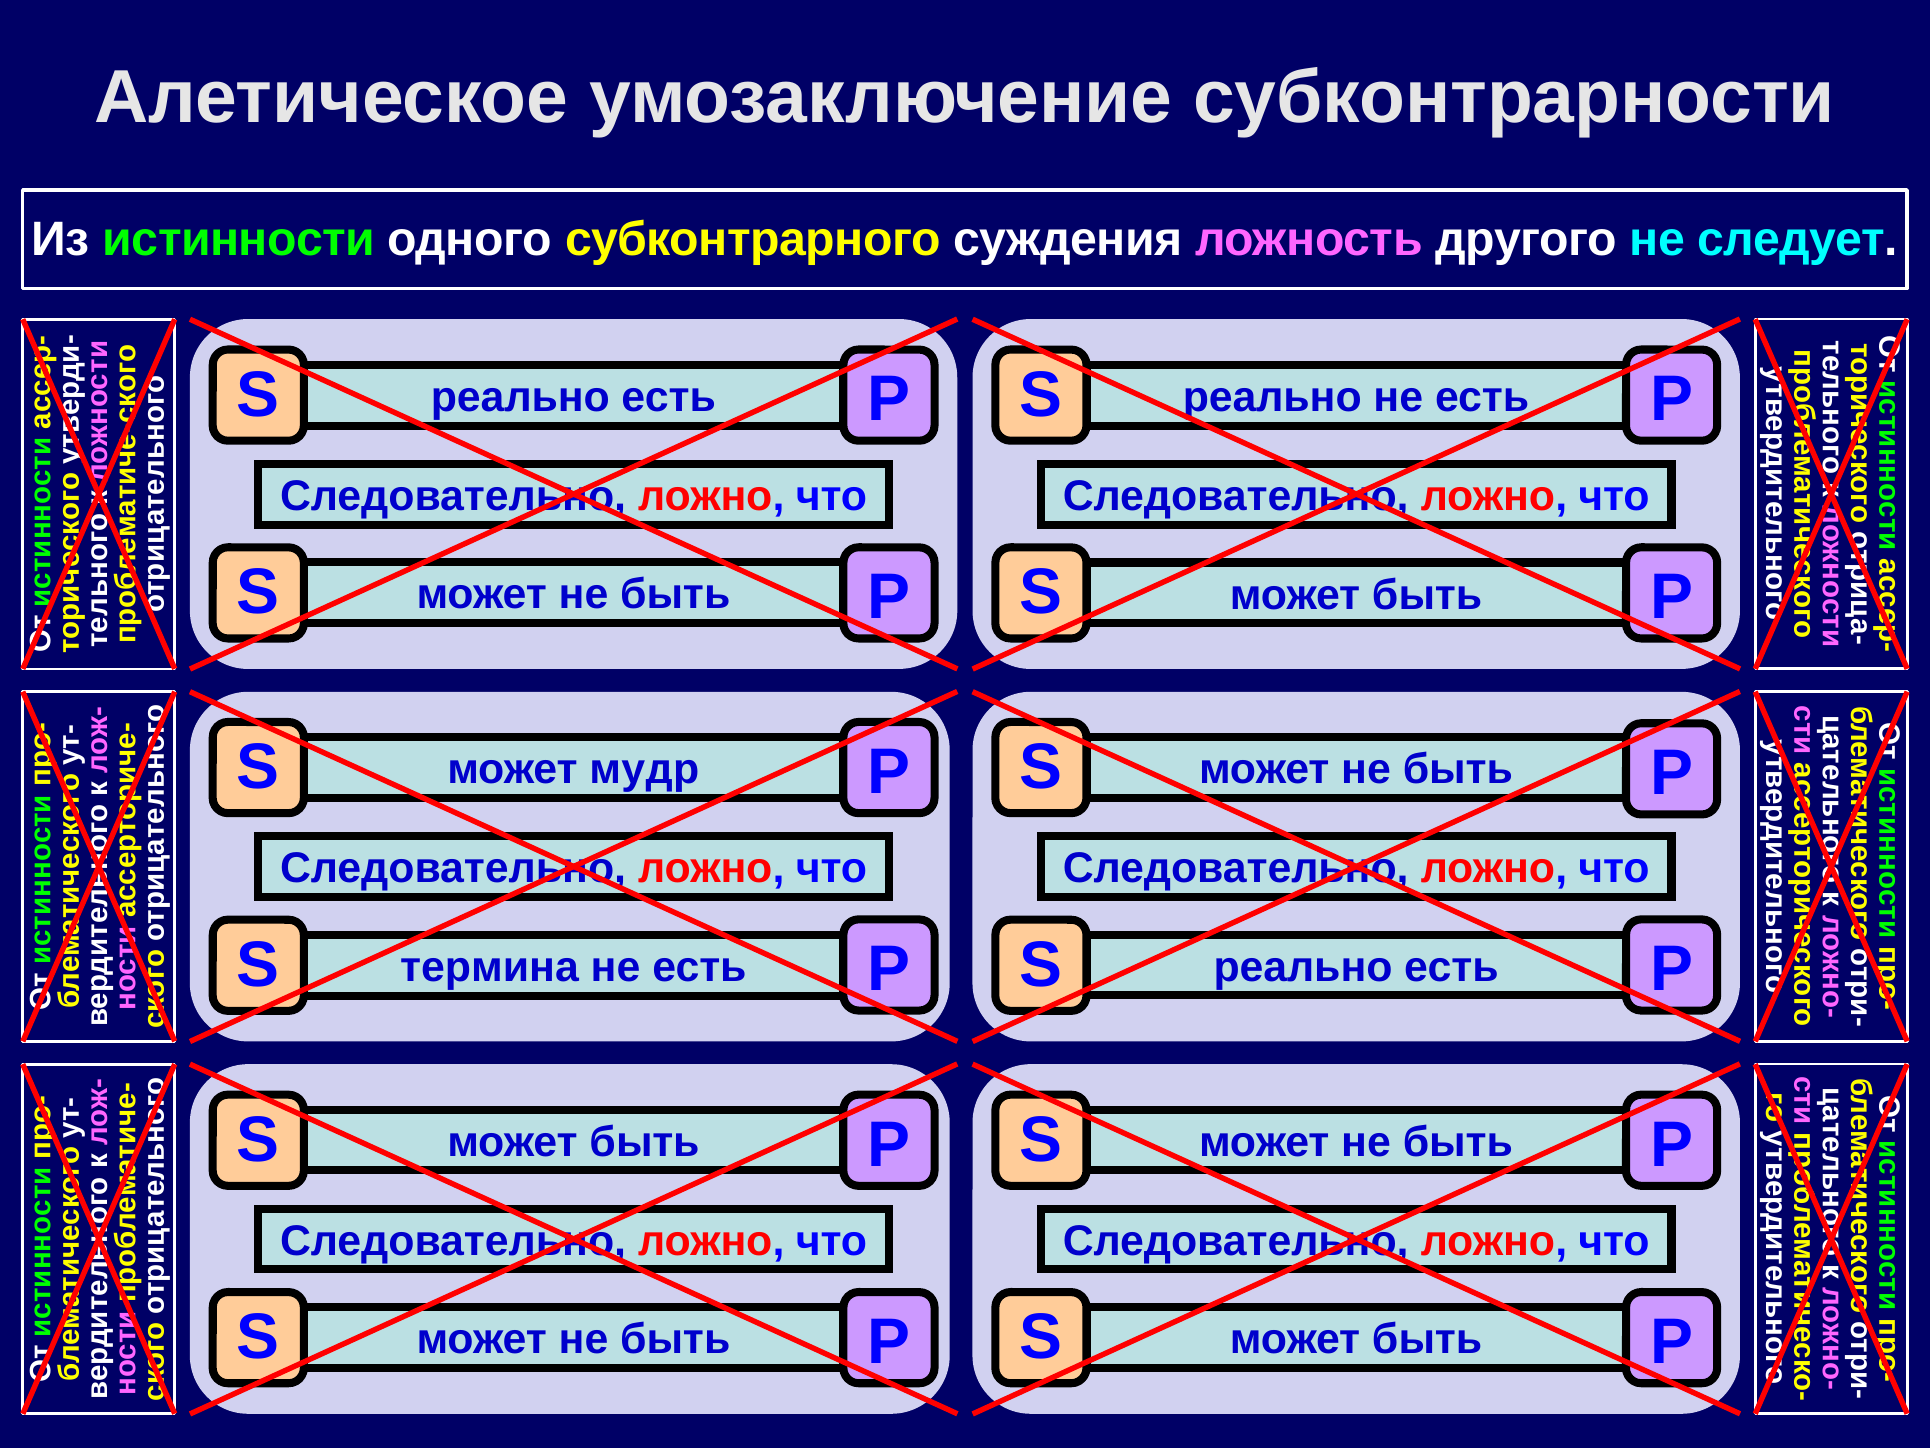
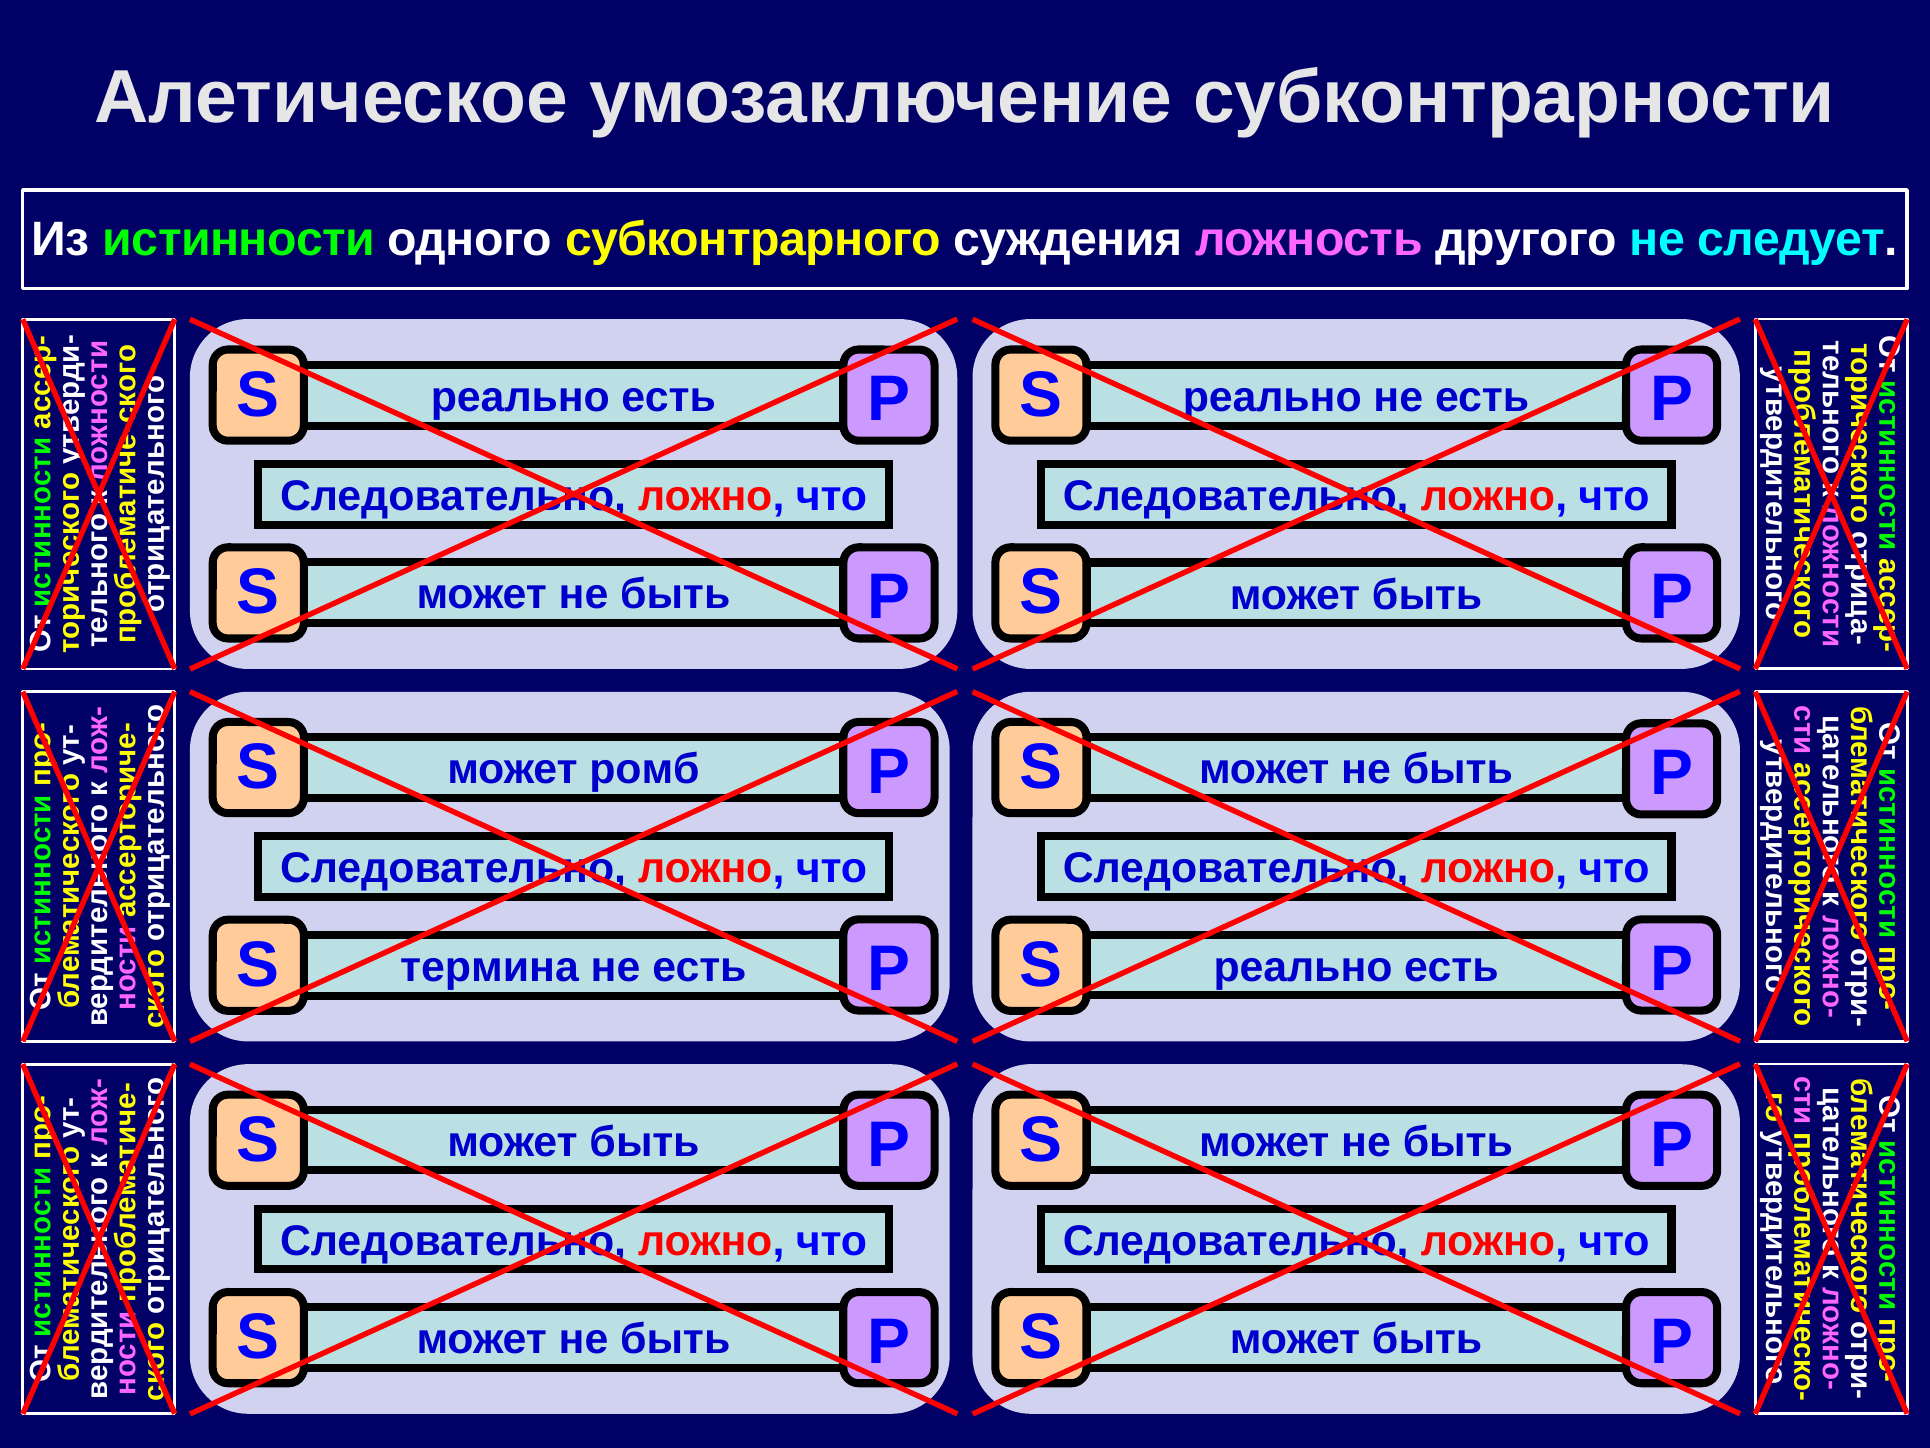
мудр: мудр -> ромб (644, 769)
